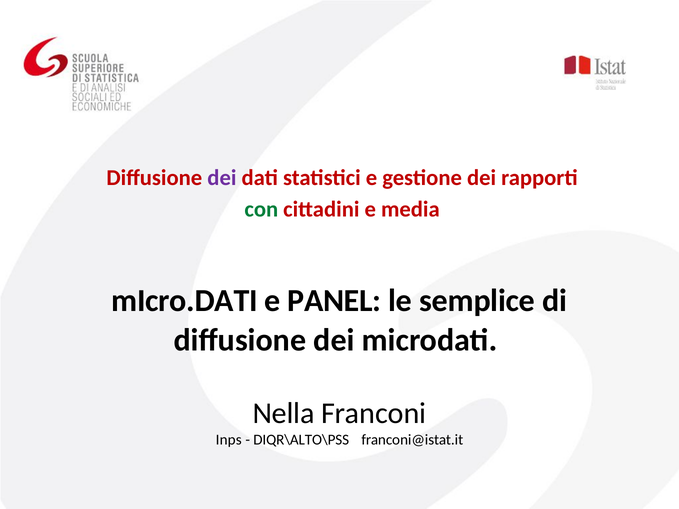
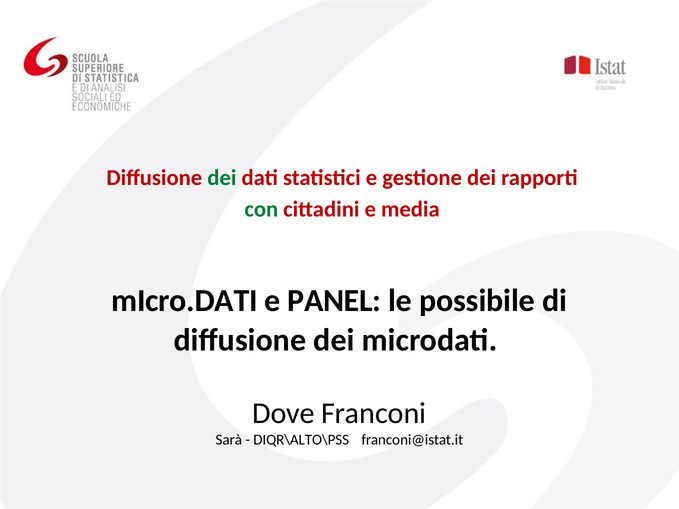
dei colour: purple -> green (222, 178)
semplice: semplice -> possibile (477, 301)
Nella: Nella -> Dove (284, 414)
Inps: Inps -> Sarà (229, 440)
